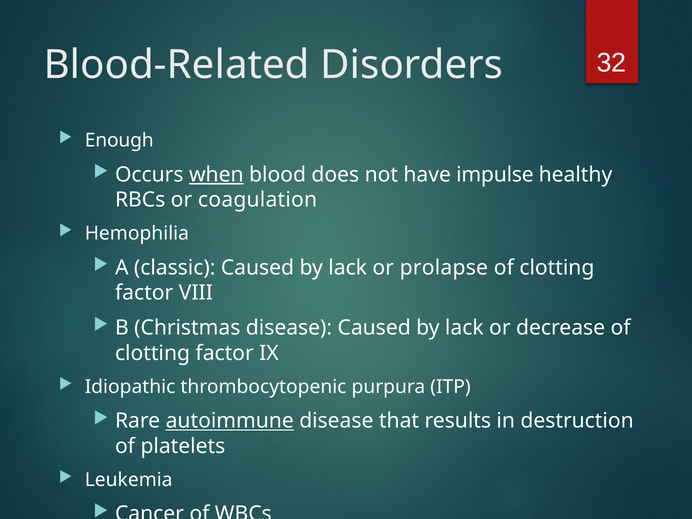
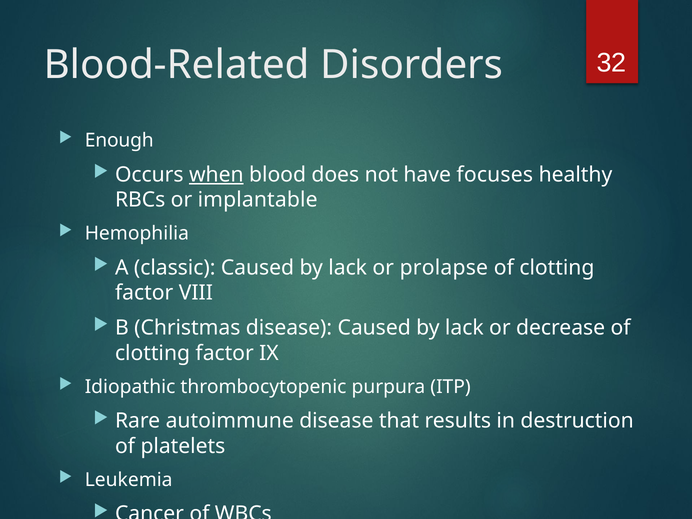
impulse: impulse -> focuses (495, 175)
coagulation: coagulation -> implantable (258, 200)
autoimmune underline: present -> none (230, 421)
